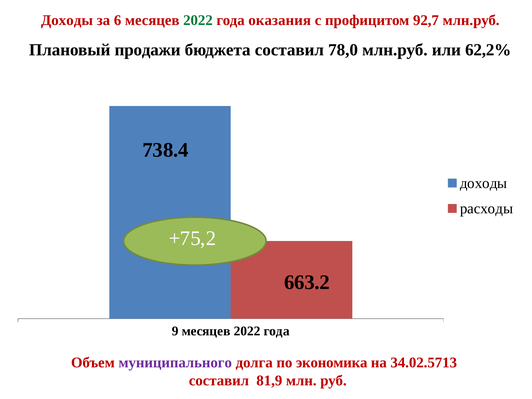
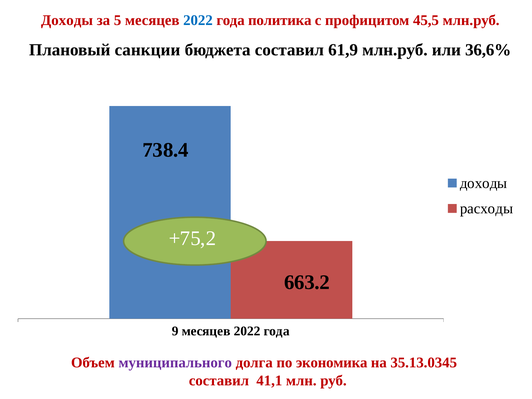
6: 6 -> 5 (118, 20)
2022 colour: green -> blue (198, 20)
оказания: оказания -> политика (280, 20)
92,7: 92,7 -> 45,5 (426, 20)
продажи: продажи -> санкции (147, 50)
78,0: 78,0 -> 61,9 (343, 50)
62,2%: 62,2% -> 36,6% (488, 50)
34.02.5713: 34.02.5713 -> 35.13.0345 (424, 363)
81,9: 81,9 -> 41,1 (269, 380)
